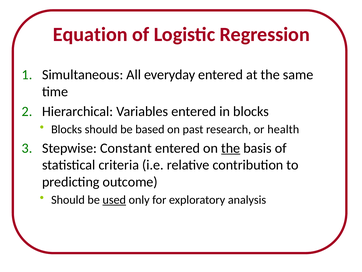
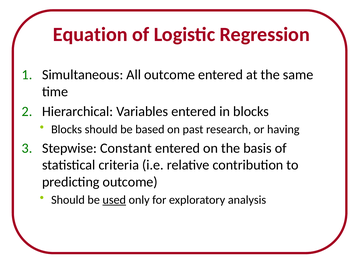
All everyday: everyday -> outcome (170, 75)
health: health -> having (283, 129)
the underline: present -> none (231, 148)
